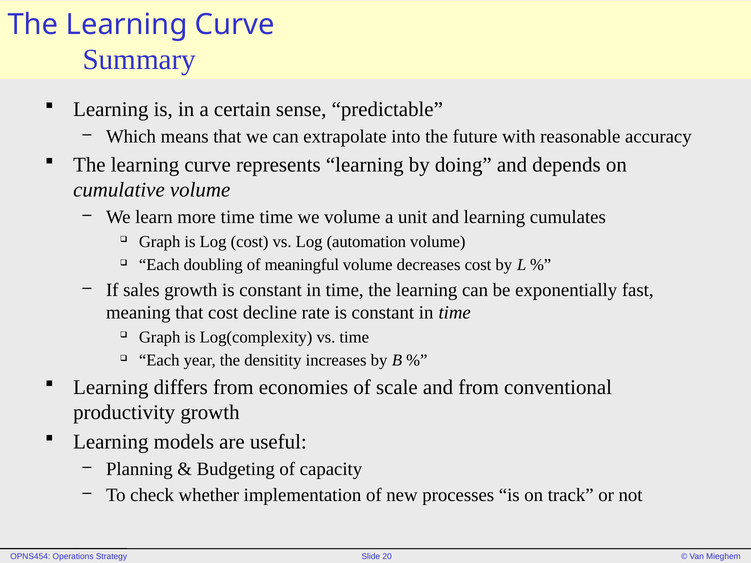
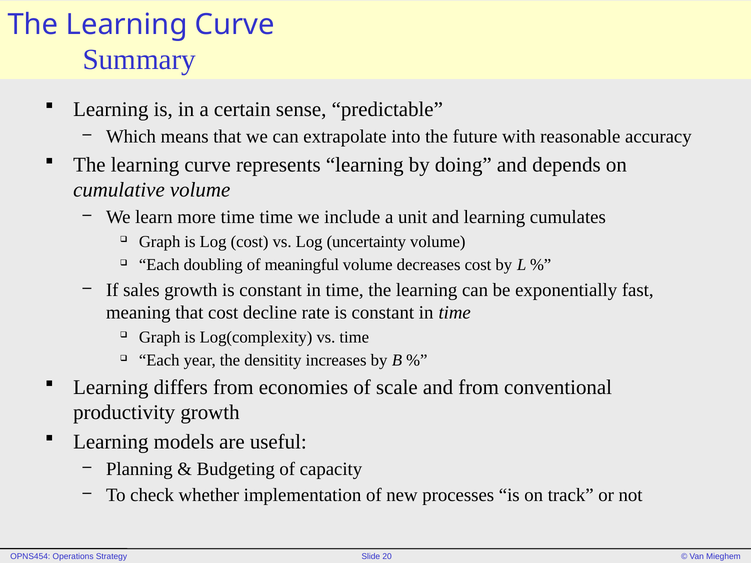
we volume: volume -> include (352, 217)
automation: automation -> uncertainty (366, 242)
